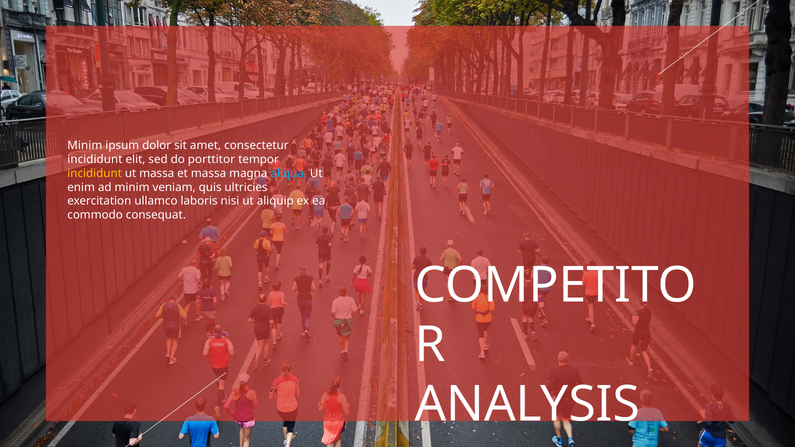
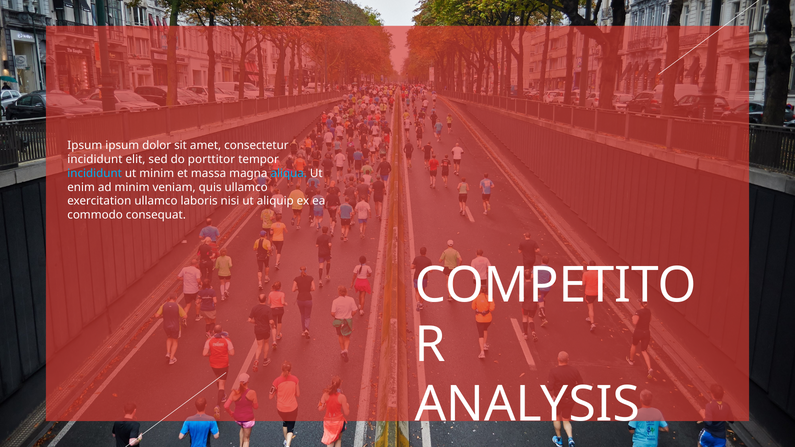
Minim: Minim -> Ipsum (85, 146)
incididunt colour: yellow -> light blue (95, 173)
ut massa: massa -> minim (157, 173)
quis ultricies: ultricies -> ullamco (246, 187)
